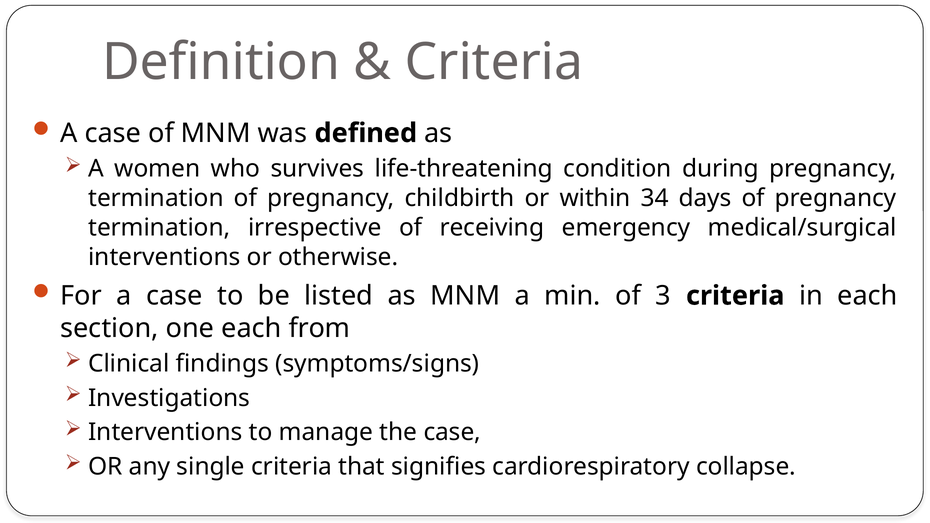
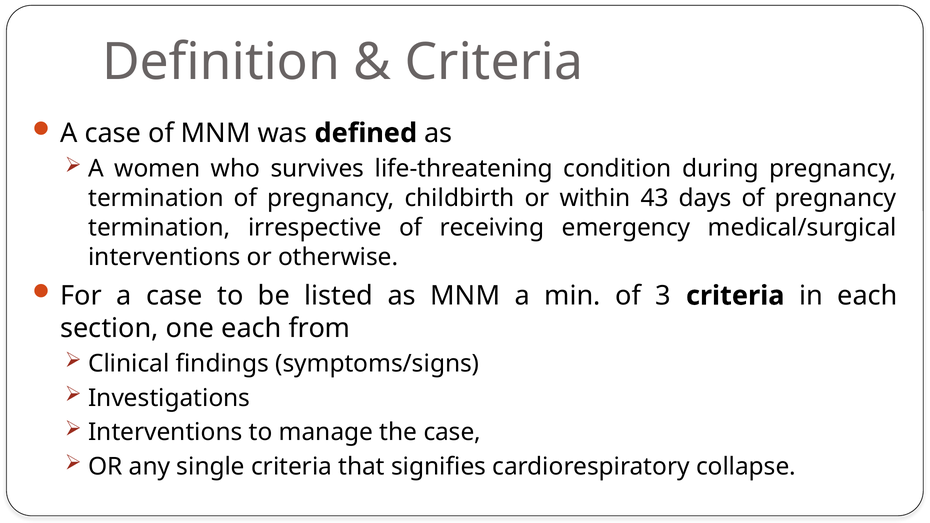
34: 34 -> 43 (655, 198)
